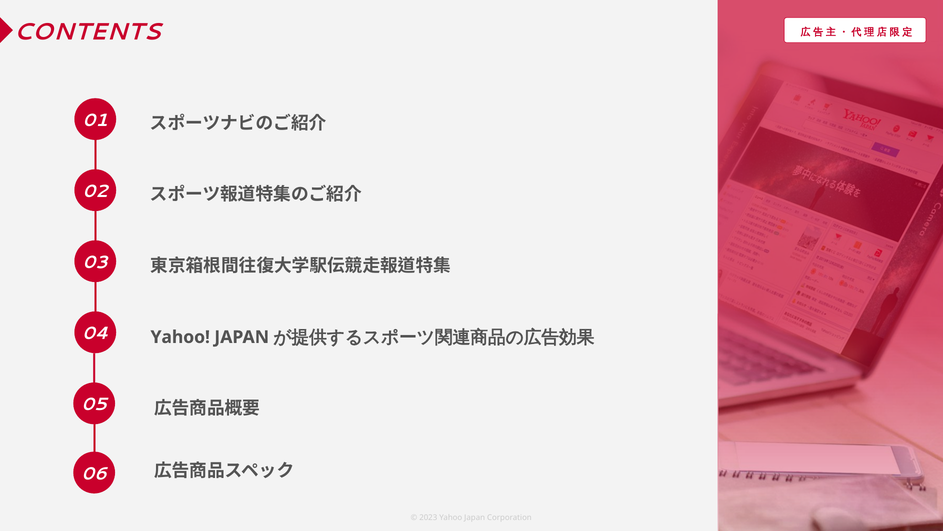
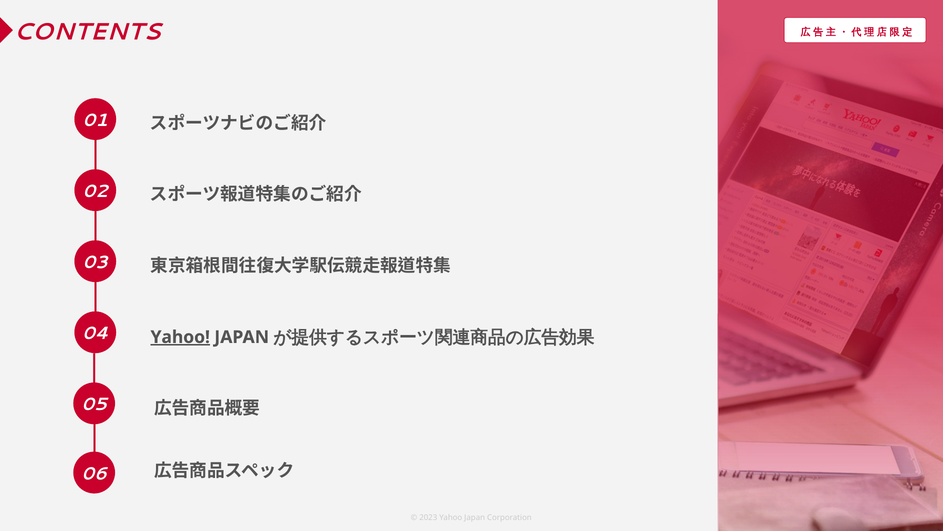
Yahoo underline: none -> present (180, 337)
